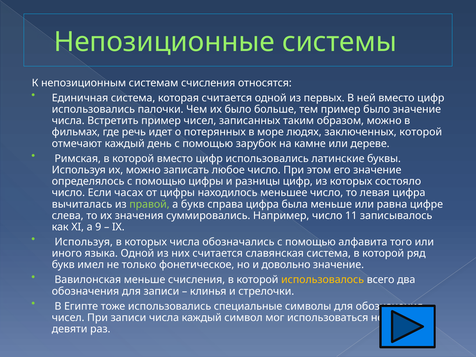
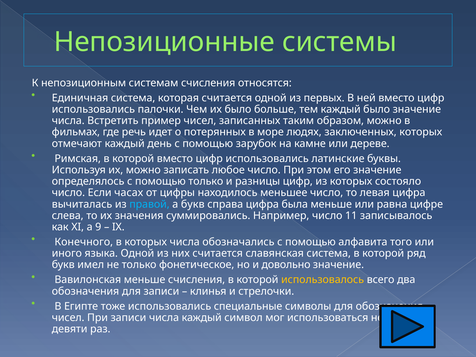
тем пример: пример -> каждый (341, 109)
заключенных которой: которой -> которых (421, 132)
помощью цифры: цифры -> только (206, 181)
правой colour: light green -> light blue (149, 204)
Используя: Используя -> Конечного (84, 242)
